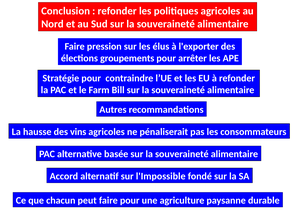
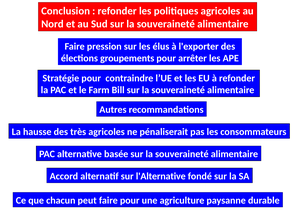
vins: vins -> très (78, 132)
l'Impossible: l'Impossible -> l'Alternative (161, 176)
